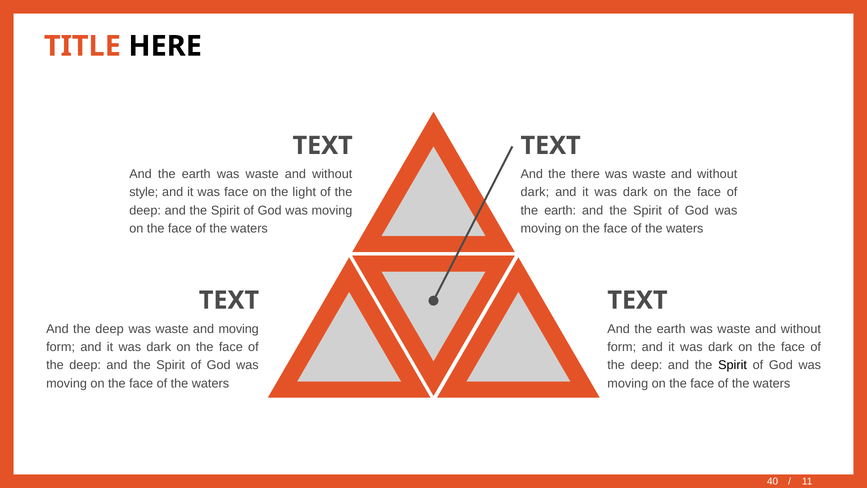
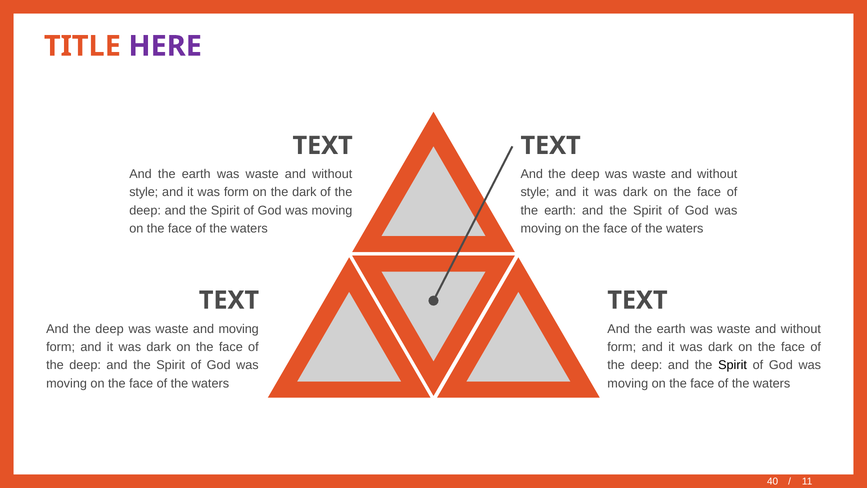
HERE colour: black -> purple (165, 46)
there: there -> deep (585, 174)
was face: face -> form (236, 192)
the light: light -> dark (304, 192)
dark: dark -> style (535, 192)
